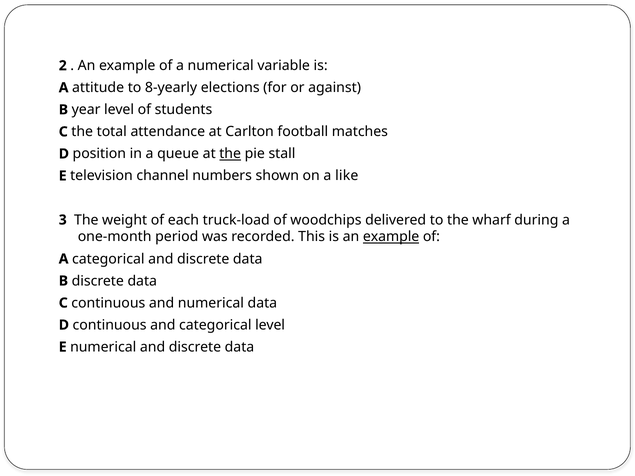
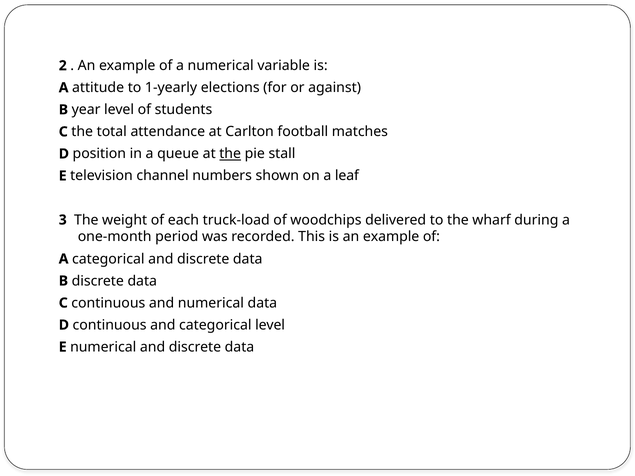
8-yearly: 8-yearly -> 1-yearly (171, 88)
like: like -> leaf (347, 176)
example underline: present -> none (391, 237)
